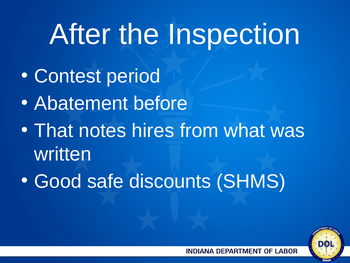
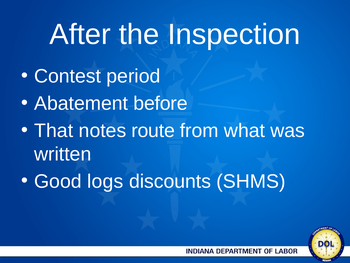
hires: hires -> route (153, 130)
safe: safe -> logs (105, 181)
